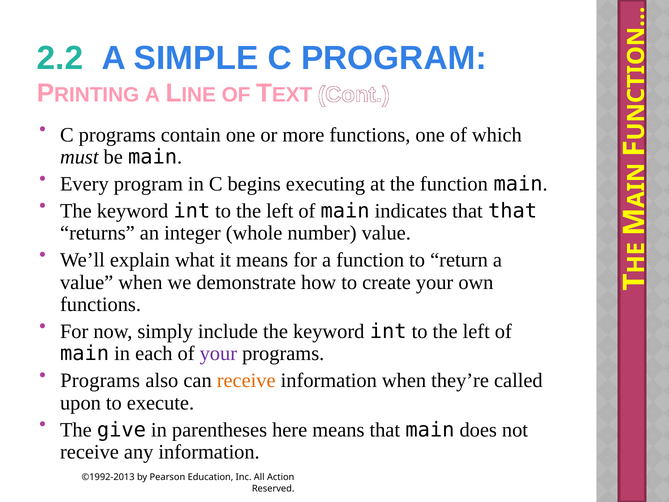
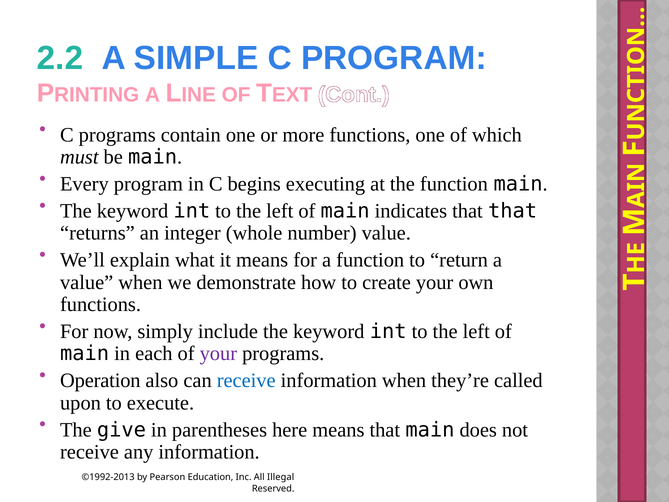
Programs: Programs -> Operation (100, 380)
receive colour: orange -> blue (246, 380)
Action: Action -> Illegal (281, 477)
